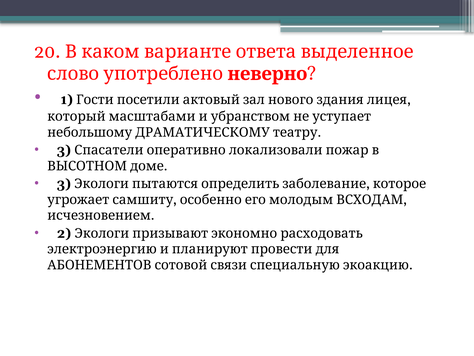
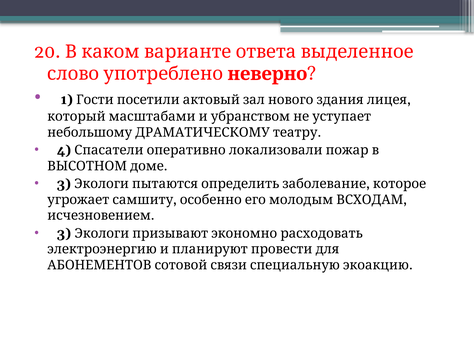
3: 3 -> 4 (64, 150)
2: 2 -> 3 (64, 233)
